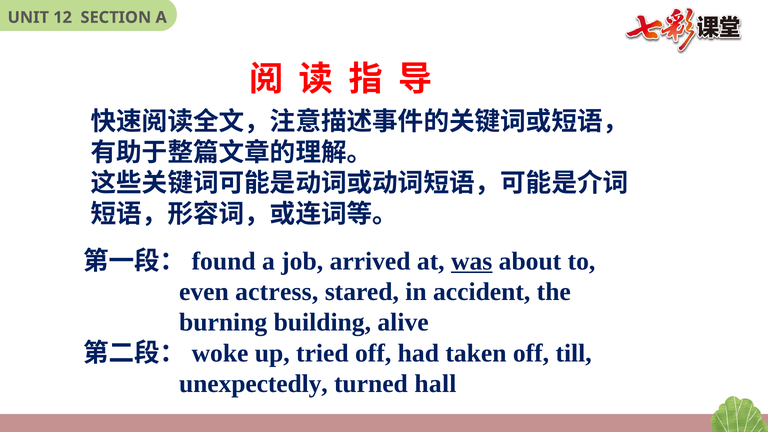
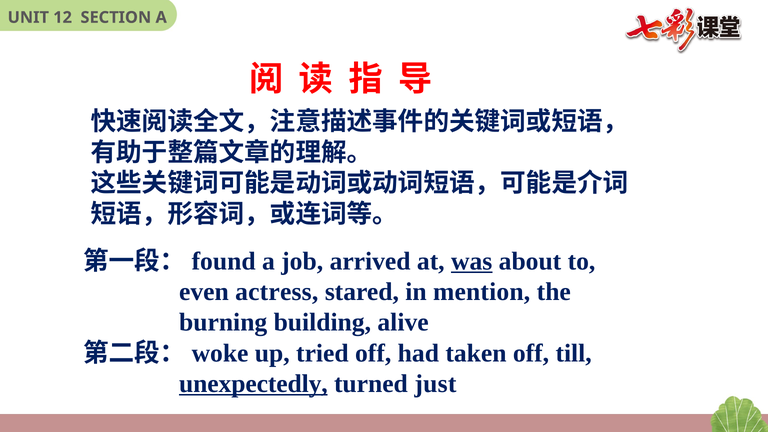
accident: accident -> mention (482, 292)
unexpectedly underline: none -> present (253, 384)
hall: hall -> just (435, 384)
